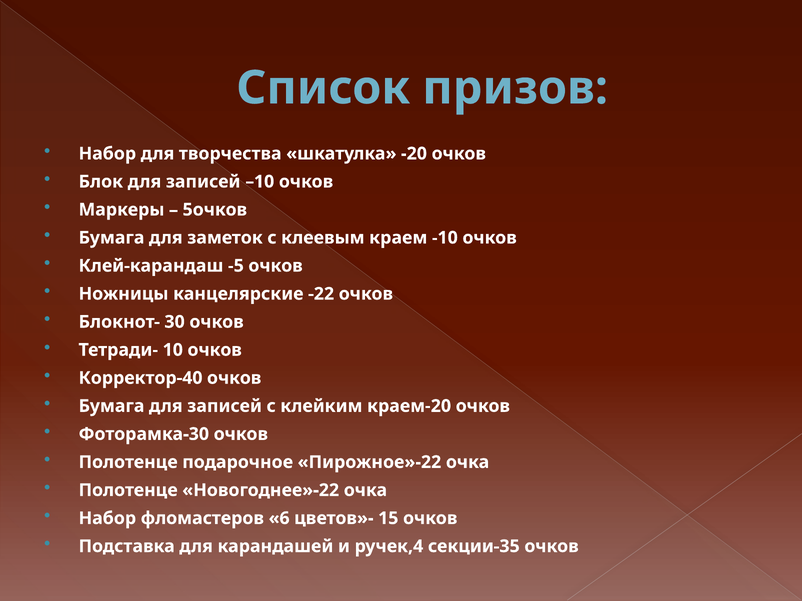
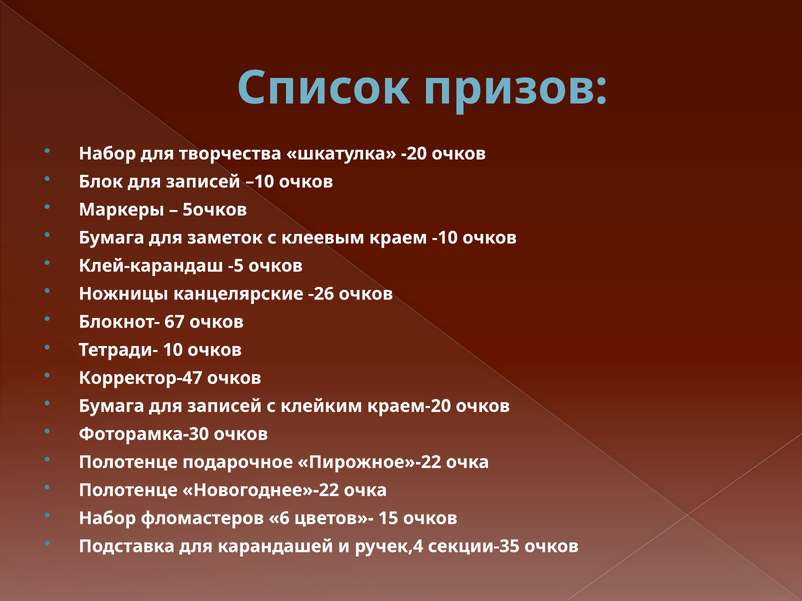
-22: -22 -> -26 (321, 294)
30: 30 -> 67 (175, 322)
Корректор-40: Корректор-40 -> Корректор-47 (141, 378)
